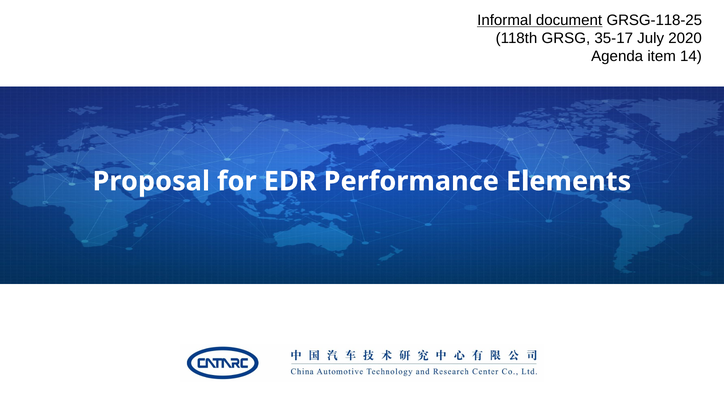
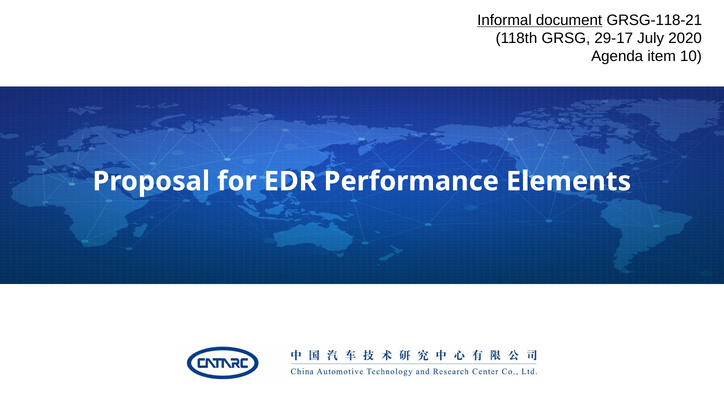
GRSG-118-25: GRSG-118-25 -> GRSG-118-21 (654, 20)
35-17: 35-17 -> 29-17 (614, 38)
14: 14 -> 10 (691, 56)
